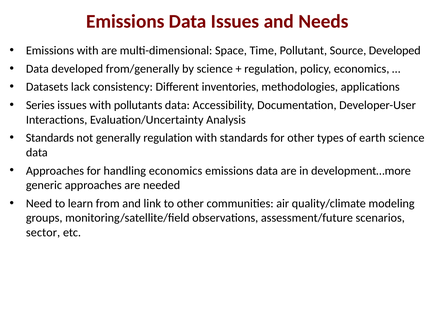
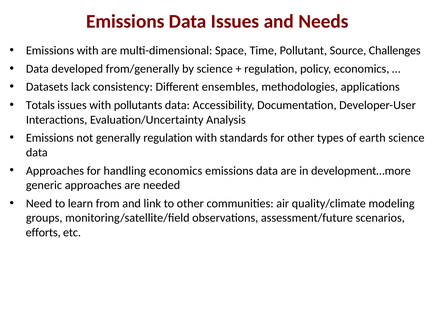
Source Developed: Developed -> Challenges (395, 50)
inventories: inventories -> ensembles (230, 87)
Series: Series -> Totals (40, 105)
Standards: Standards -> Emissions (50, 138)
sector: sector -> efforts (43, 232)
